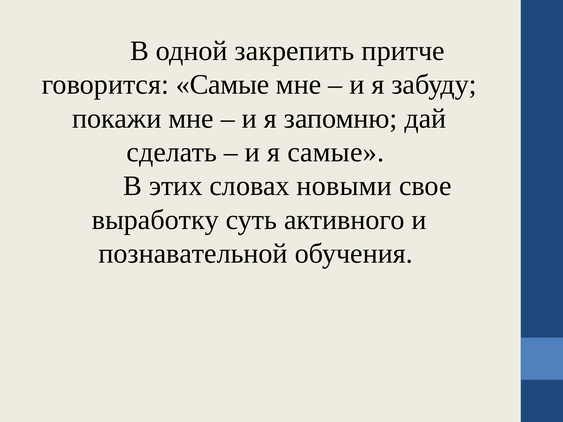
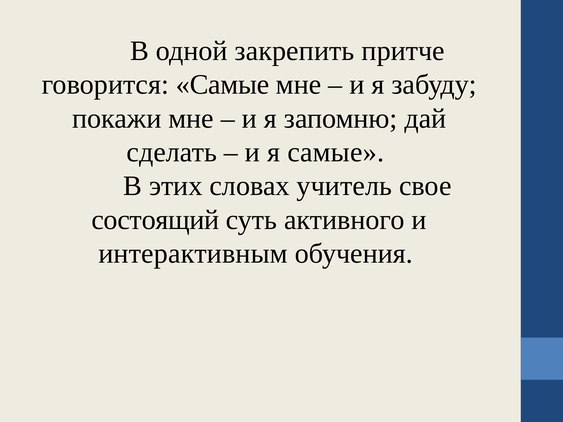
новыми: новыми -> учитель (344, 186)
выработку: выработку -> состоящий (155, 220)
познавательной: познавательной -> интерактивным (193, 254)
